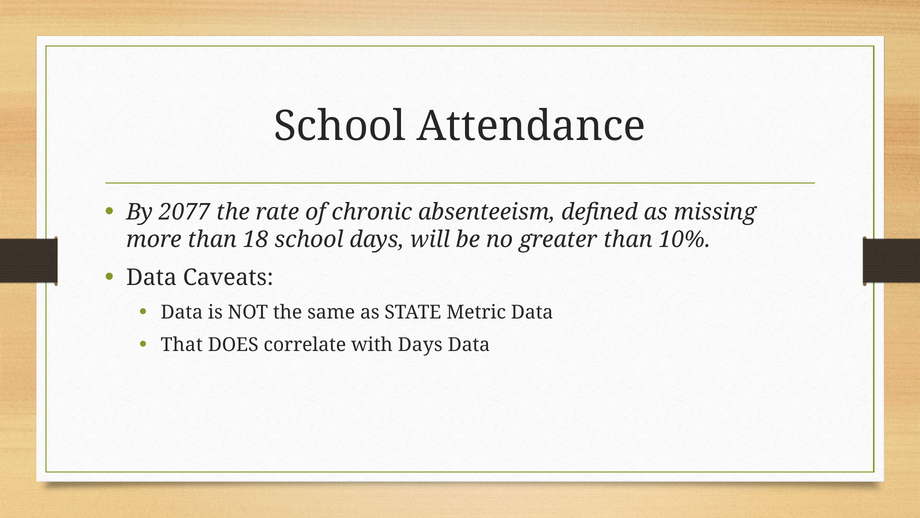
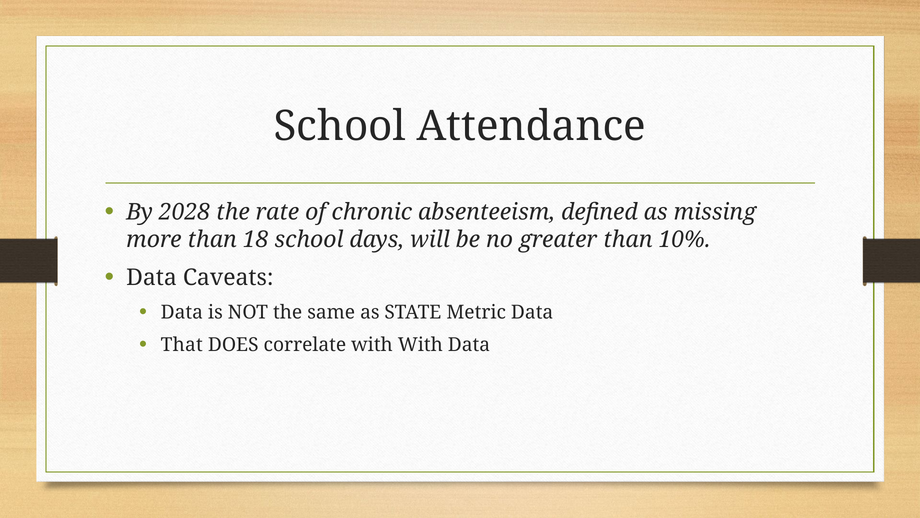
2077: 2077 -> 2028 (185, 212)
with Days: Days -> With (420, 345)
